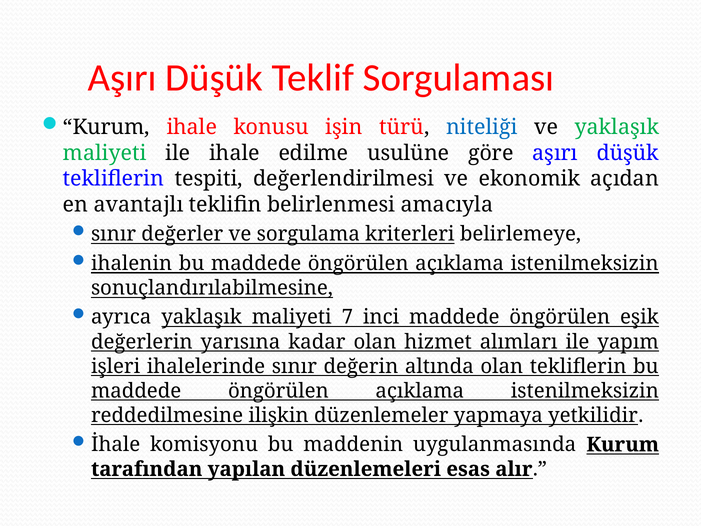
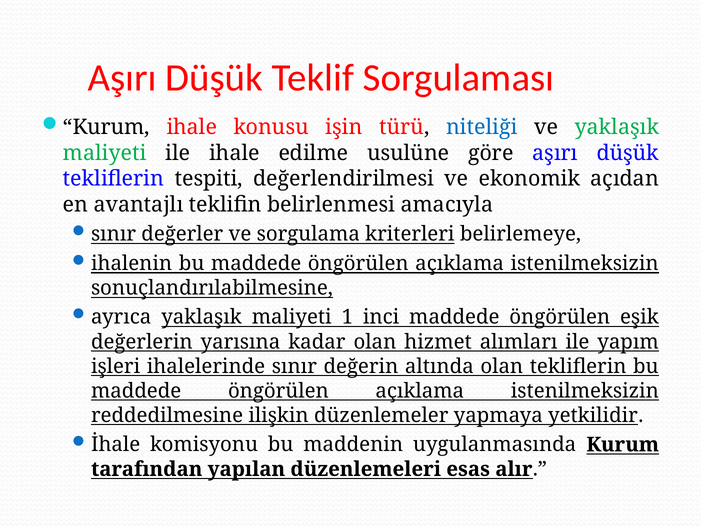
7: 7 -> 1 (347, 317)
